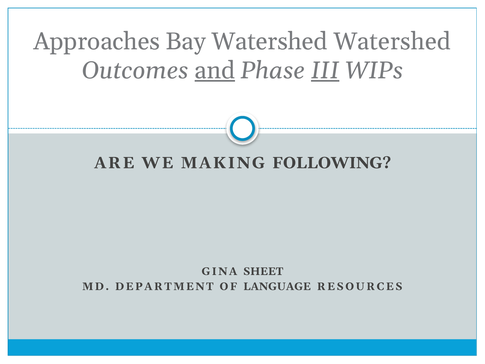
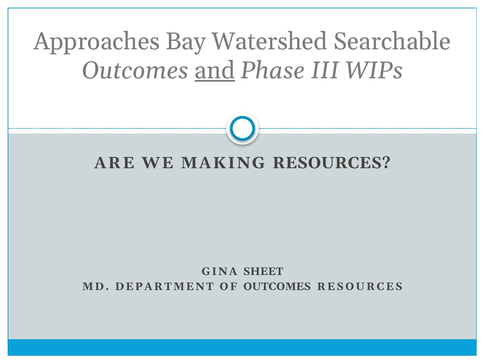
Watershed Watershed: Watershed -> Searchable (392, 41)
III underline: present -> none (325, 70)
MAKING FOLLOWING: FOLLOWING -> RESOURCES (332, 163)
OF LANGUAGE: LANGUAGE -> OUTCOMES (277, 286)
